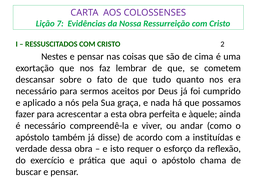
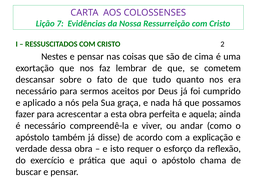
àquele: àquele -> aquela (203, 114)
instituídas: instituídas -> explicação (213, 137)
